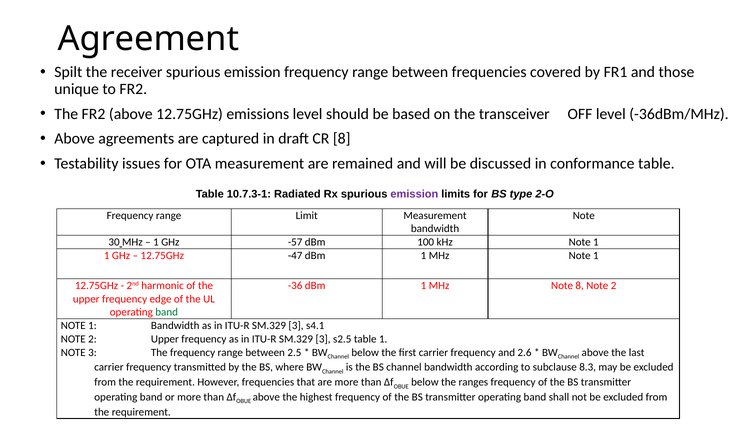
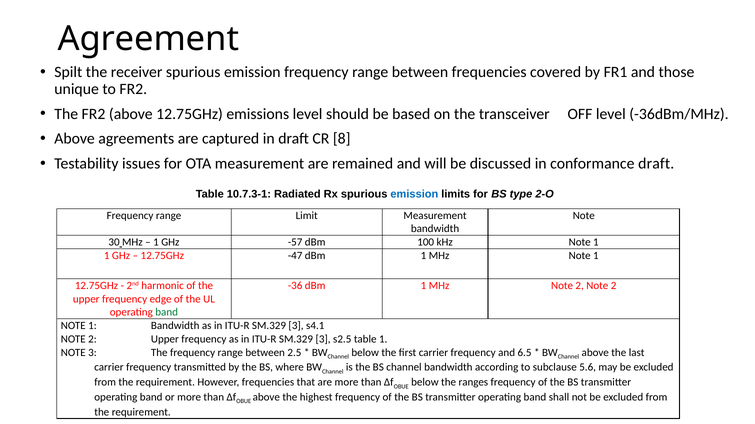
conformance table: table -> draft (656, 164)
emission colour: purple -> blue (414, 194)
MHz Note 8: 8 -> 2 (580, 286)
2.6: 2.6 -> 6.5 (524, 353)
8.3: 8.3 -> 5.6 (588, 368)
